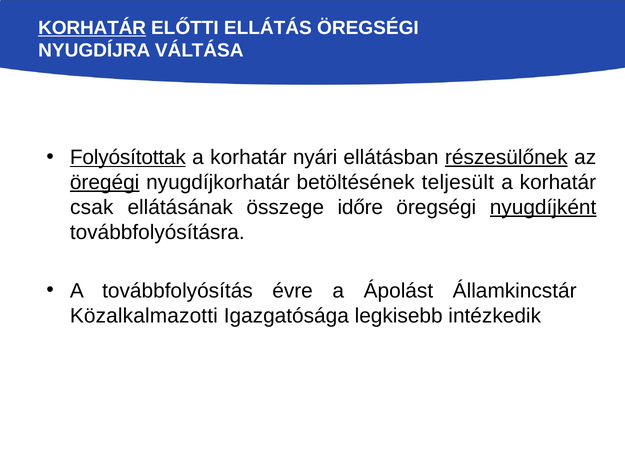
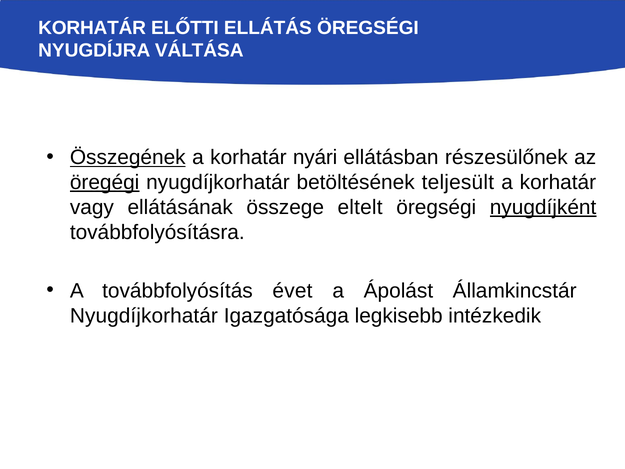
KORHATÁR underline: present -> none (92, 28)
Folyósítottak: Folyósítottak -> Összegének (128, 157)
részesülőnek underline: present -> none (506, 157)
csak: csak -> vagy (92, 207)
időre: időre -> eltelt (360, 207)
évre: évre -> évet (292, 291)
Közalkalmazotti: Közalkalmazotti -> Nyugdíjkorhatár (144, 316)
